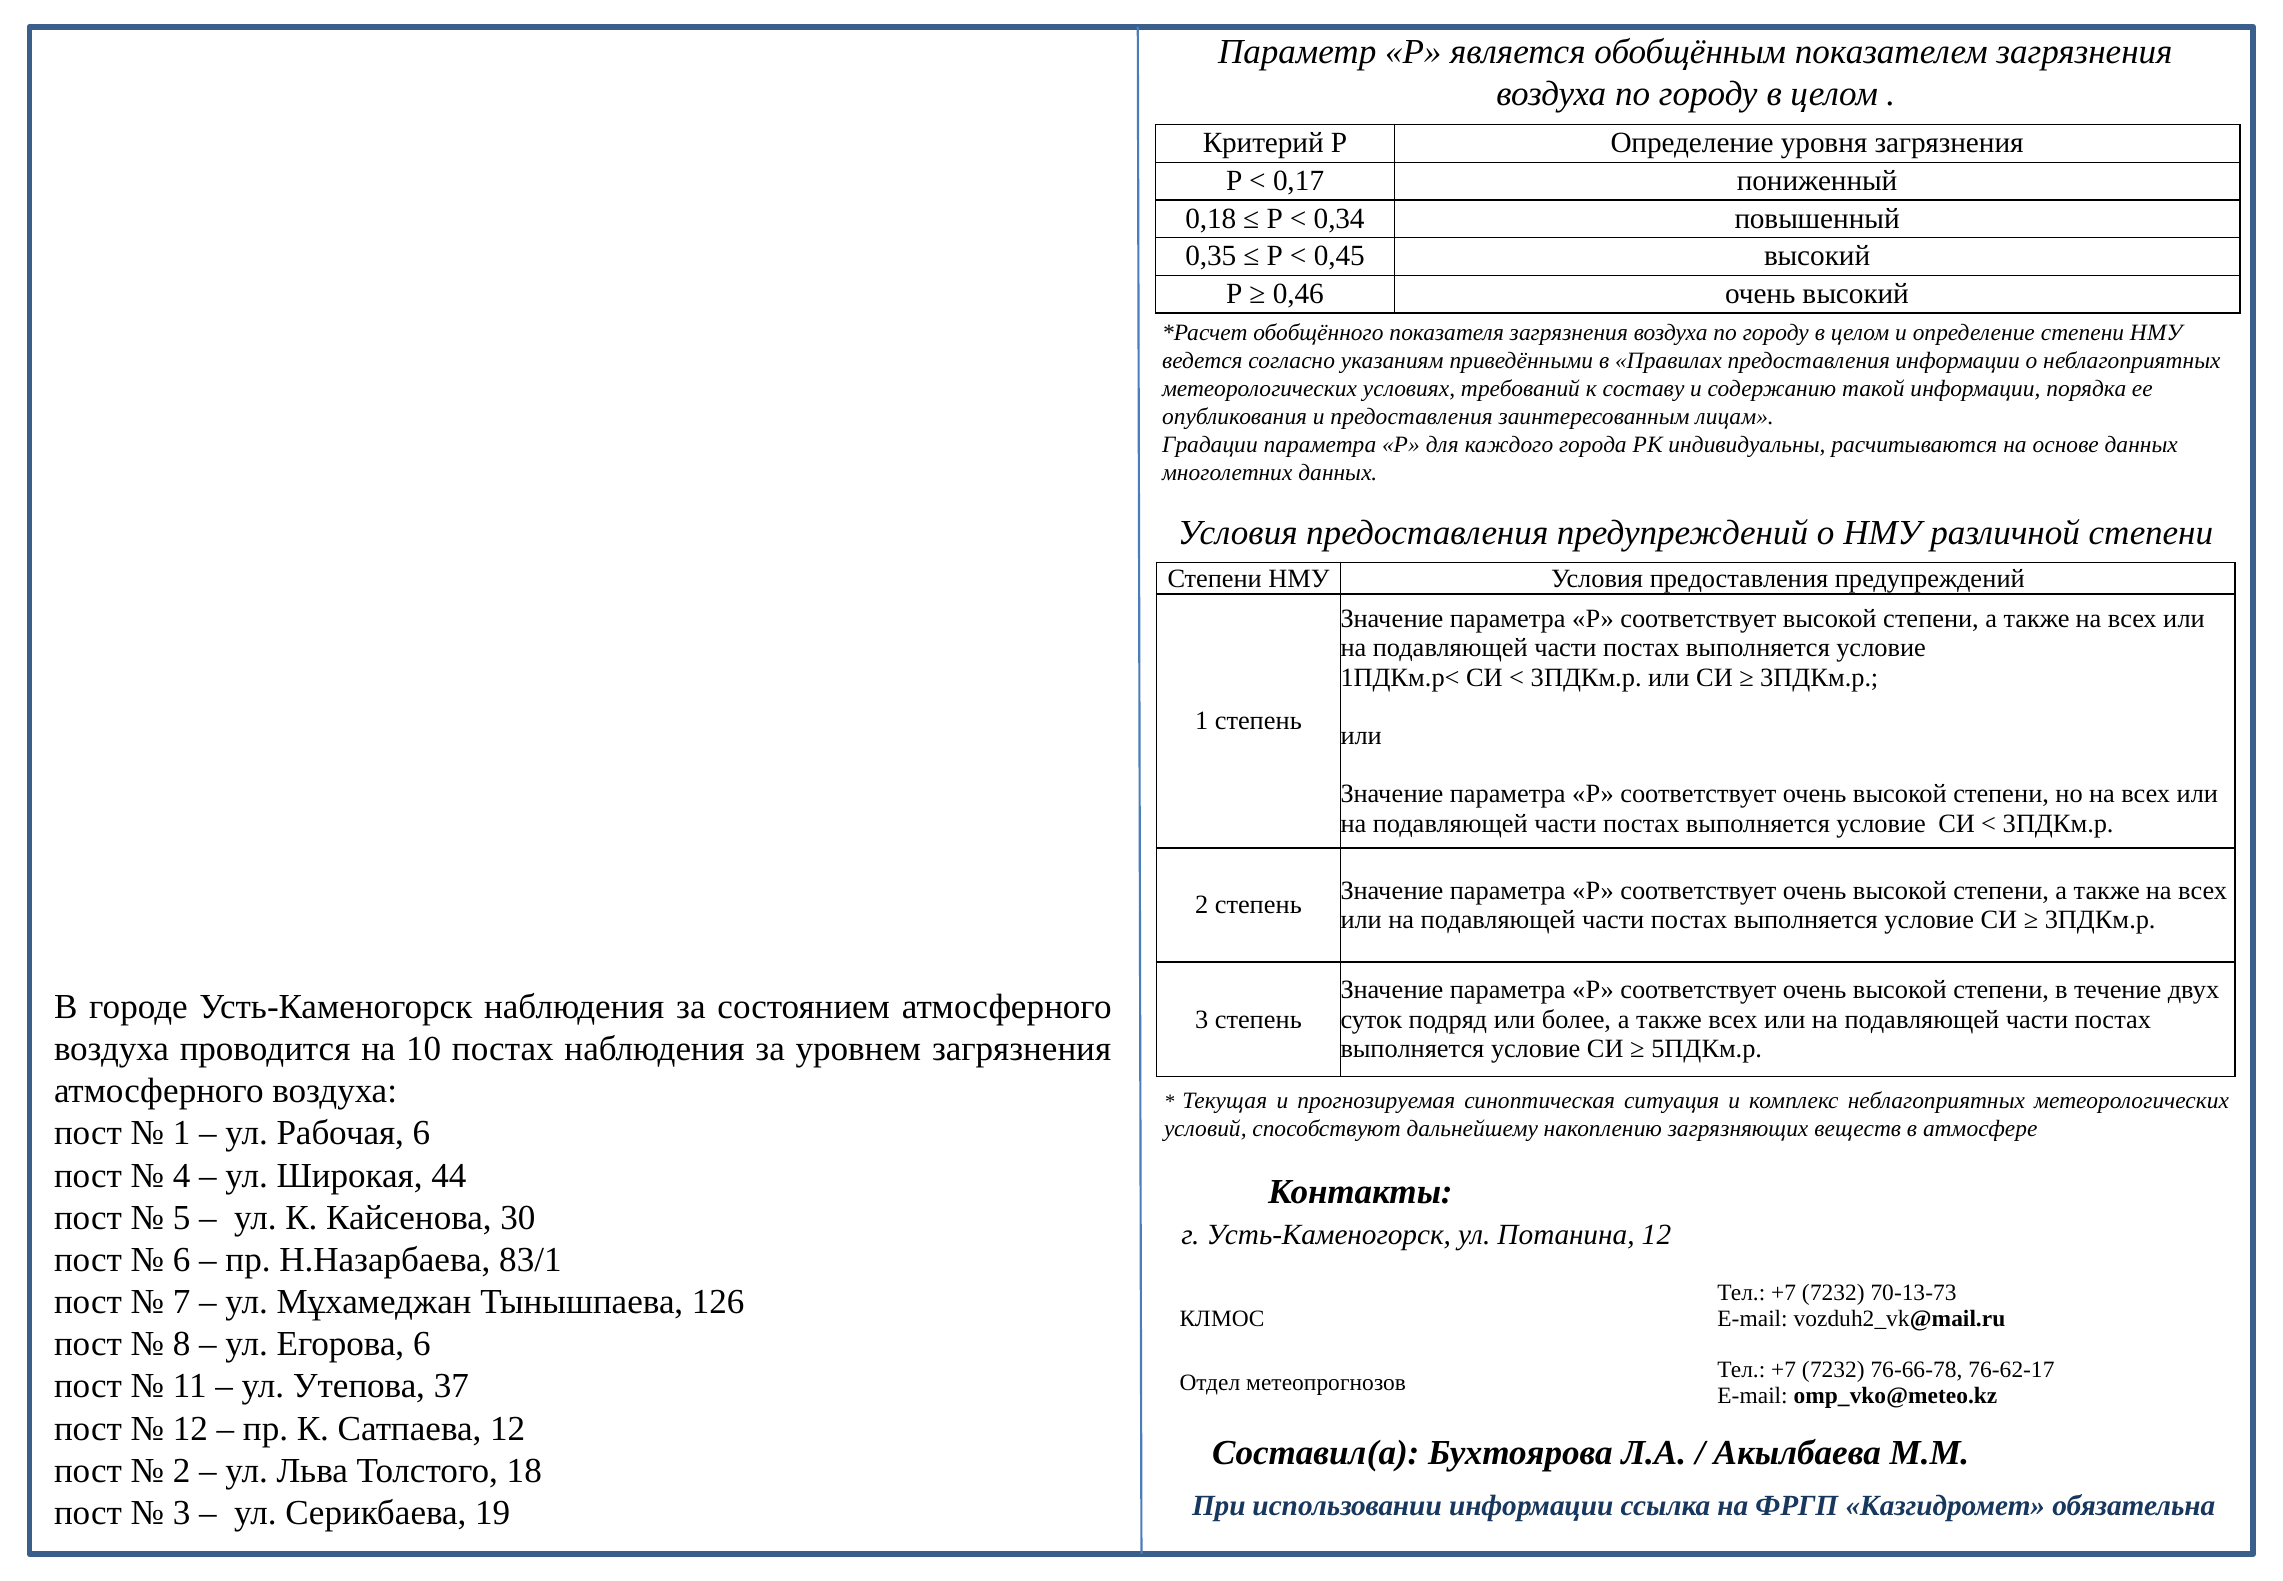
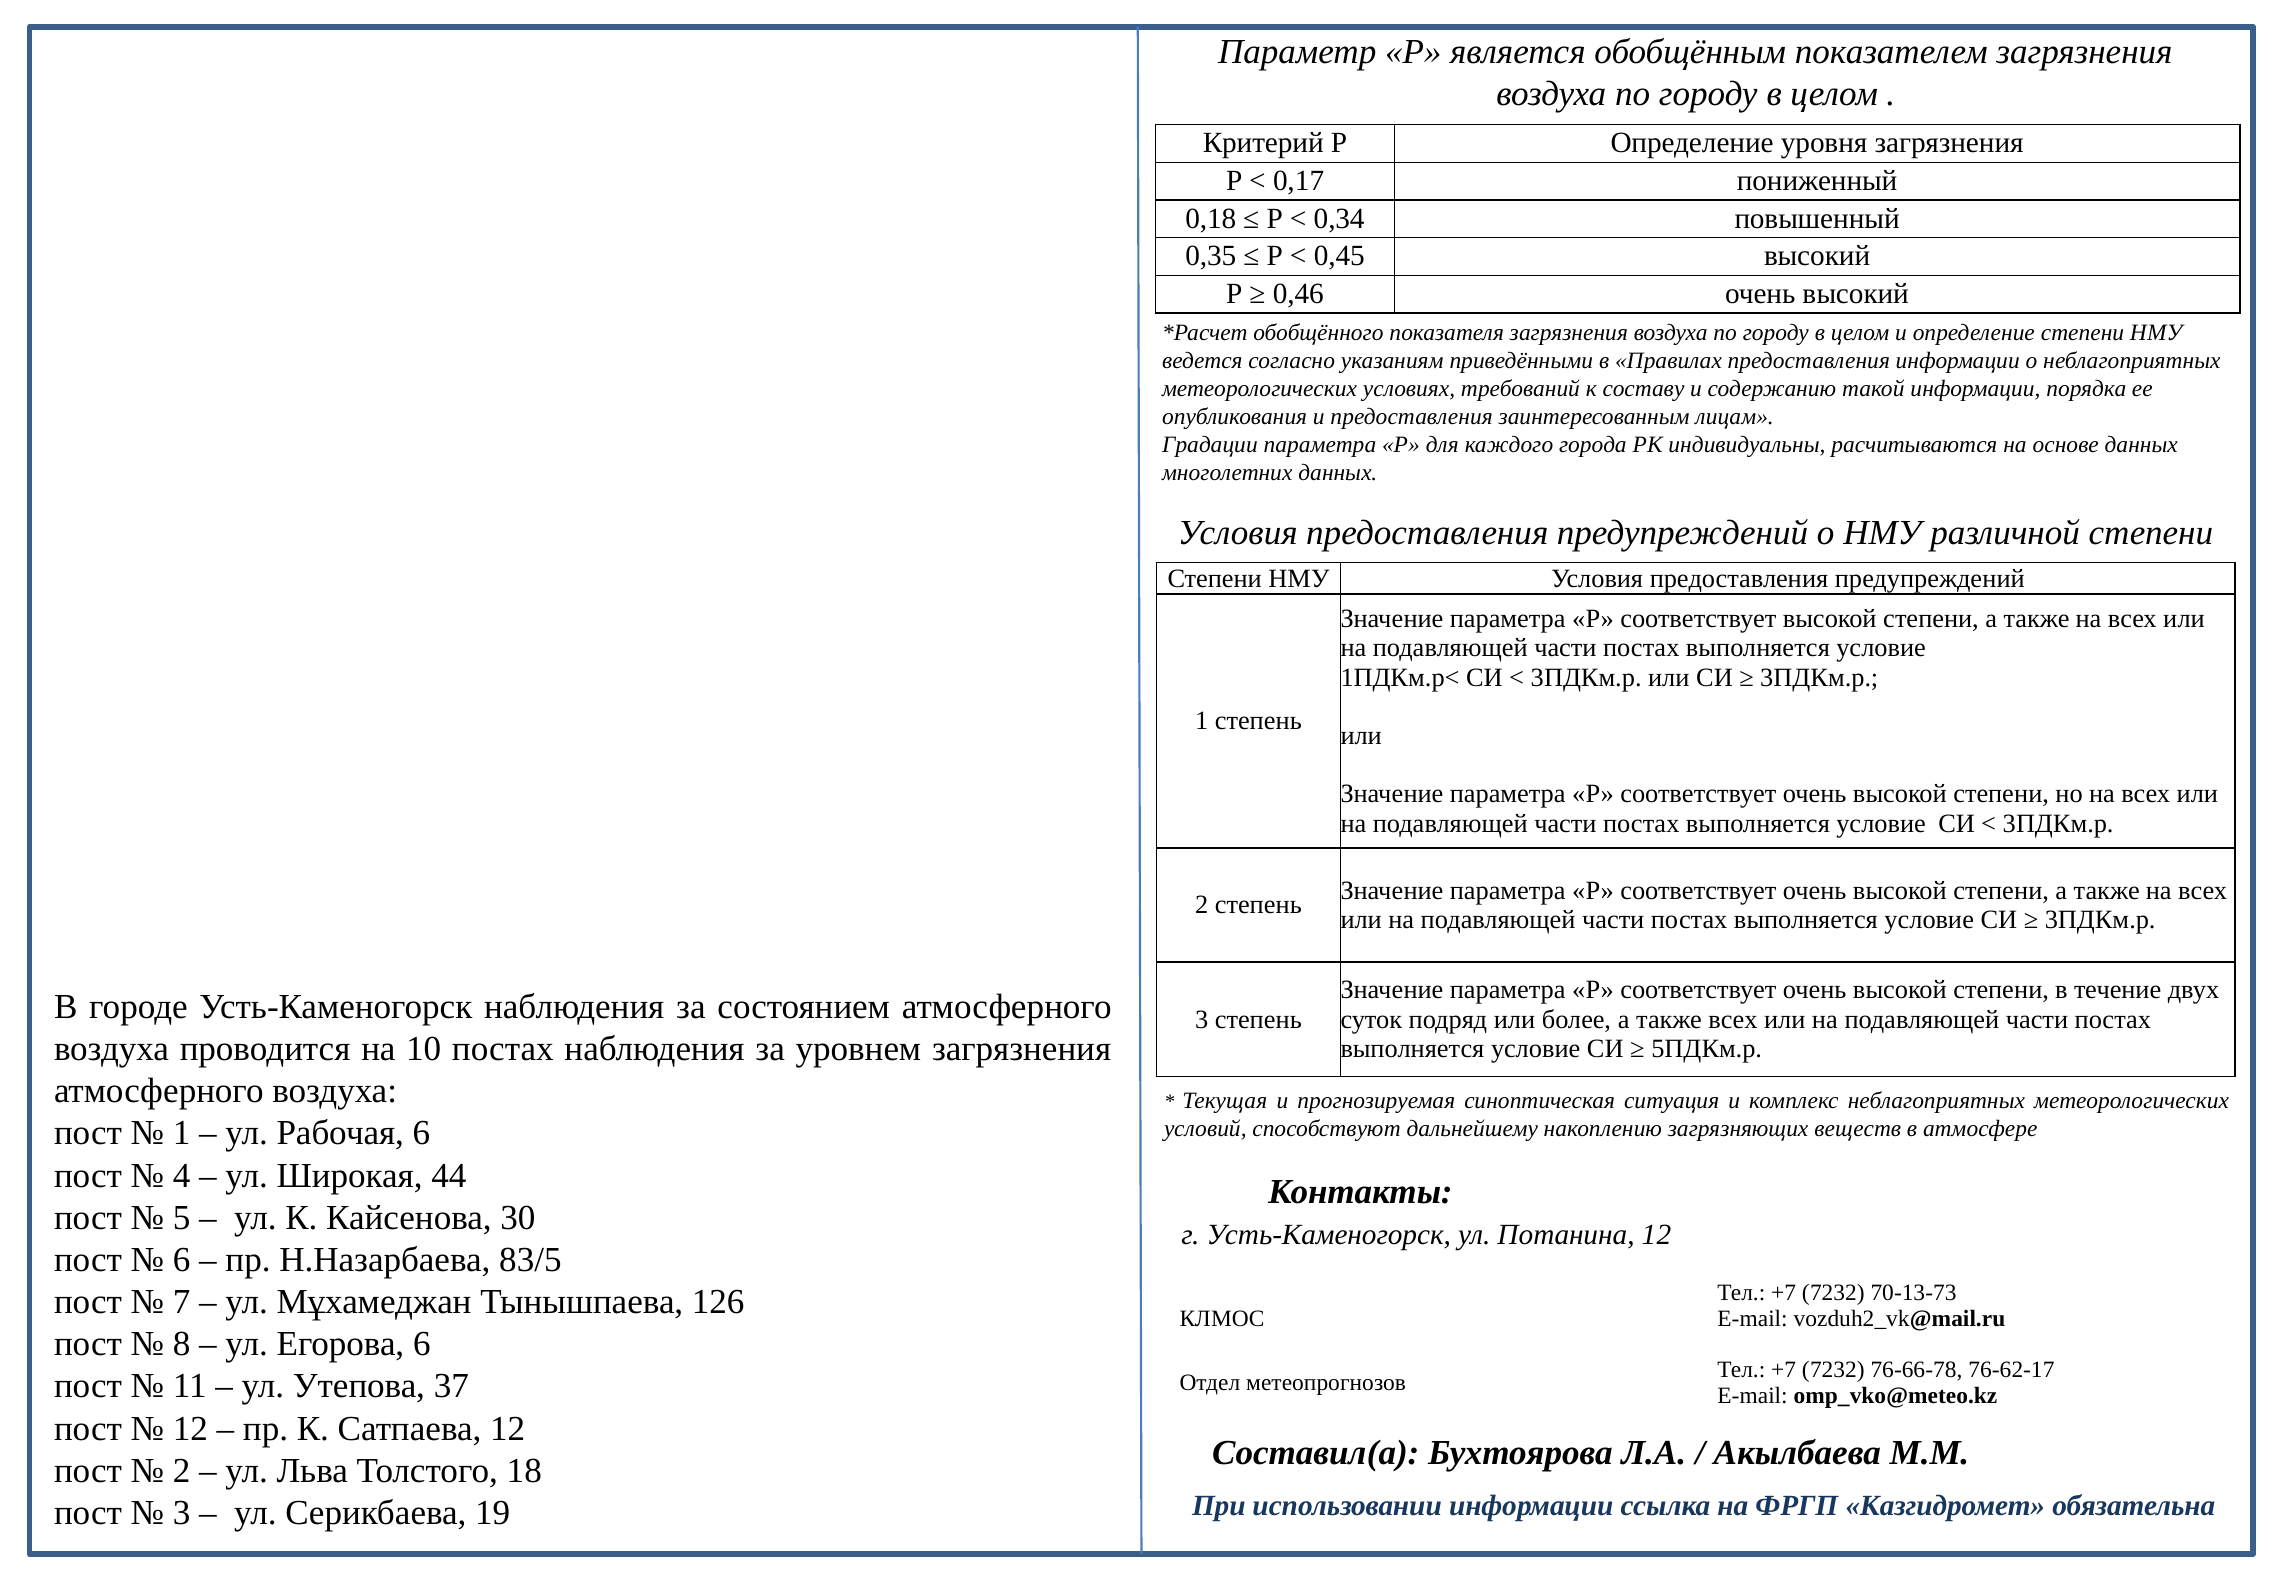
83/1: 83/1 -> 83/5 (530, 1259)
